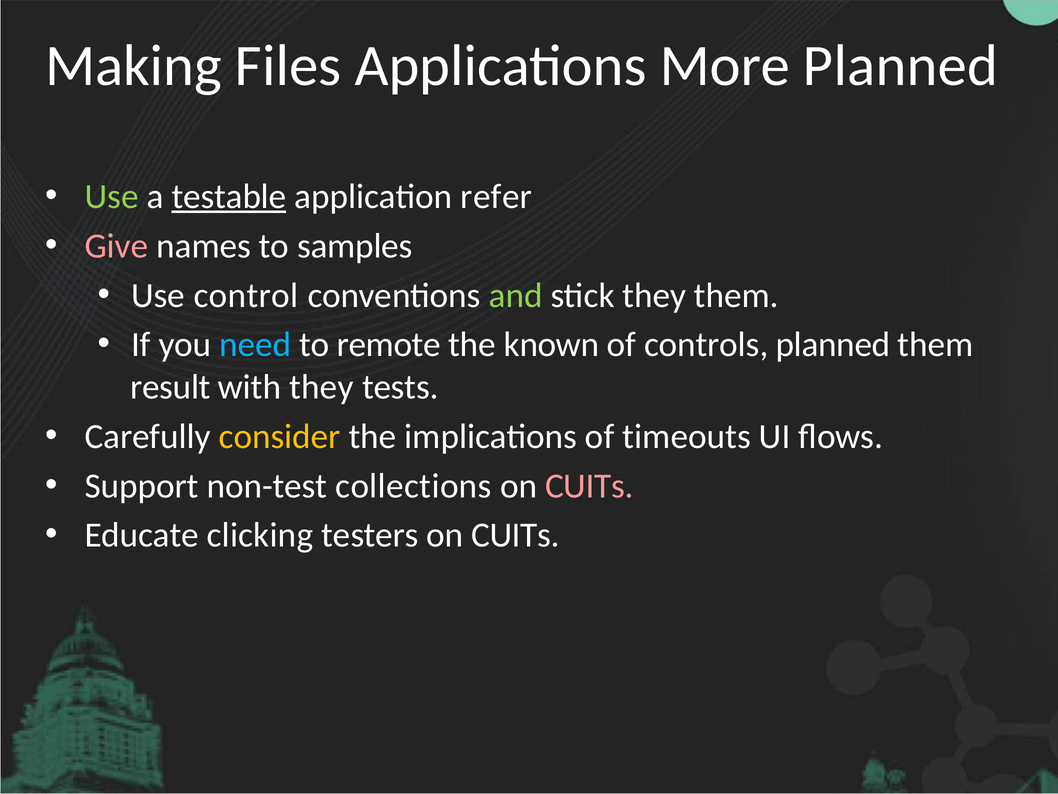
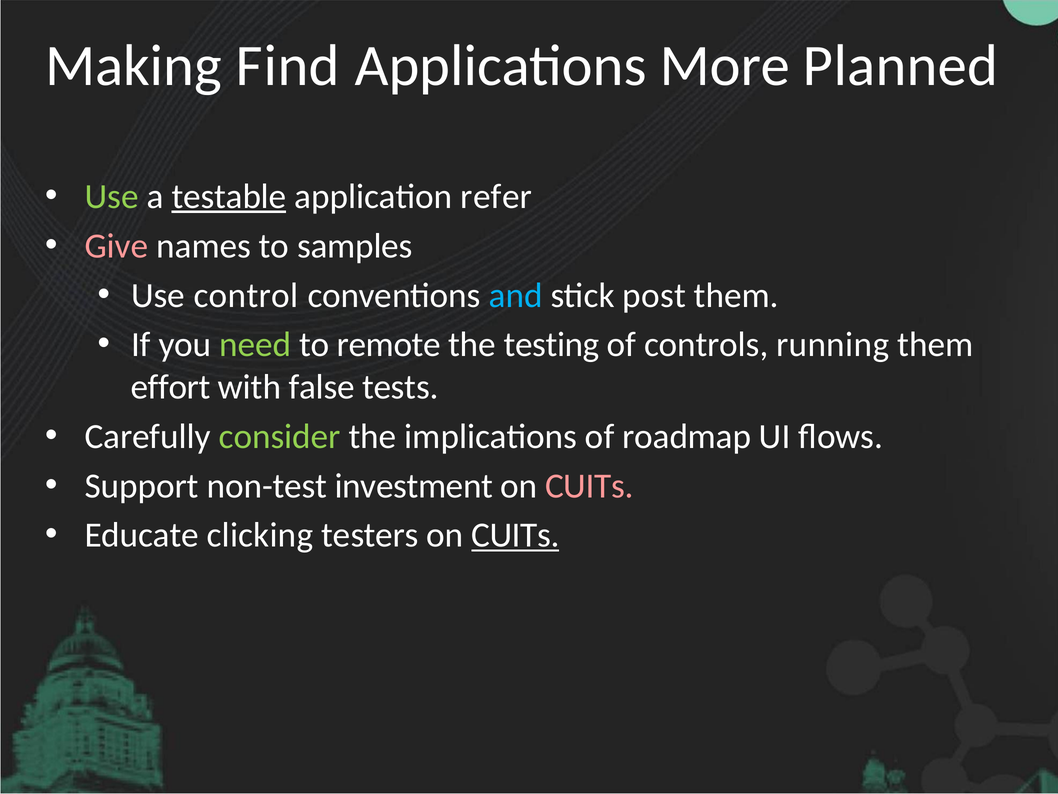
Files: Files -> Find (288, 66)
and colour: light green -> light blue (516, 295)
stick they: they -> post (654, 295)
need colour: light blue -> light green (255, 345)
known: known -> testing (552, 345)
controls planned: planned -> running (833, 345)
result: result -> effort (171, 387)
with they: they -> false (322, 387)
consider colour: yellow -> light green (280, 436)
timeouts: timeouts -> roadmap (687, 436)
collections: collections -> investment (414, 486)
CUITs underline: none -> present (515, 535)
